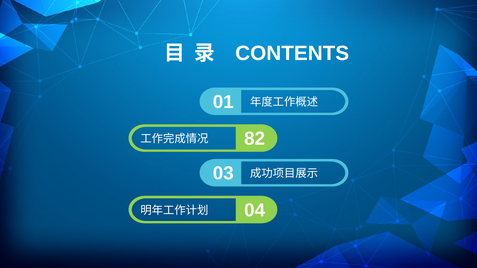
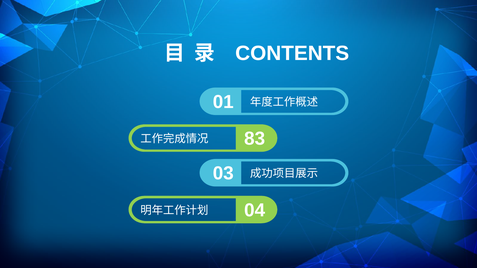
82: 82 -> 83 (255, 139)
